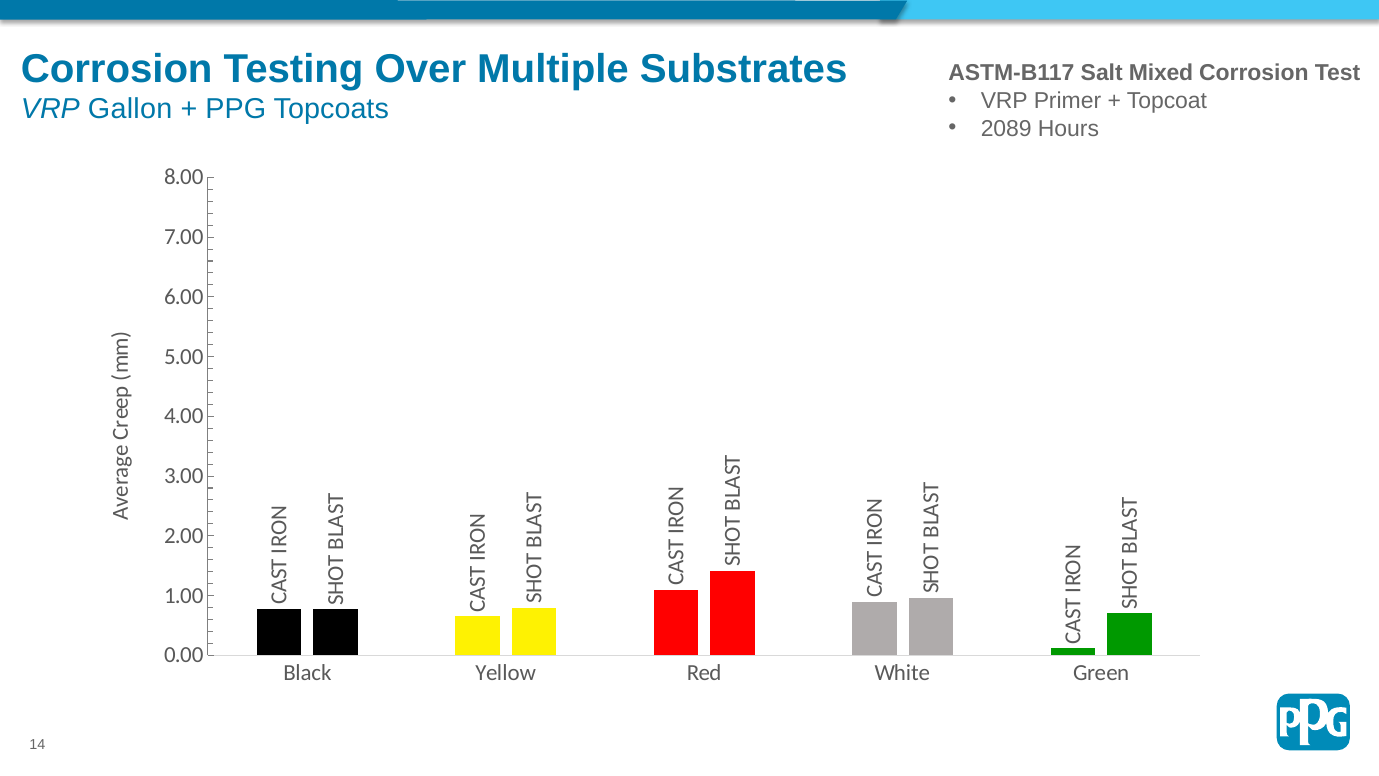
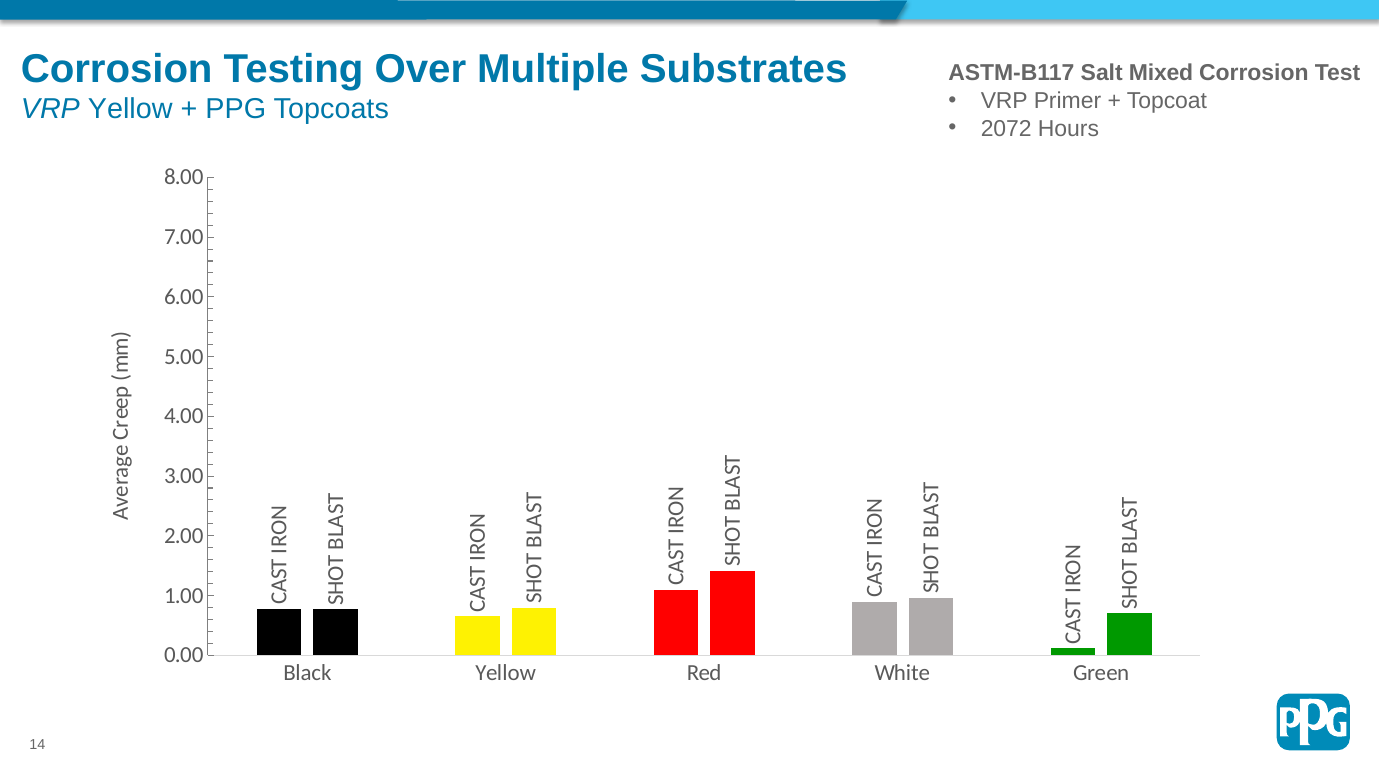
VRP Gallon: Gallon -> Yellow (130, 109)
2089: 2089 -> 2072 (1006, 129)
